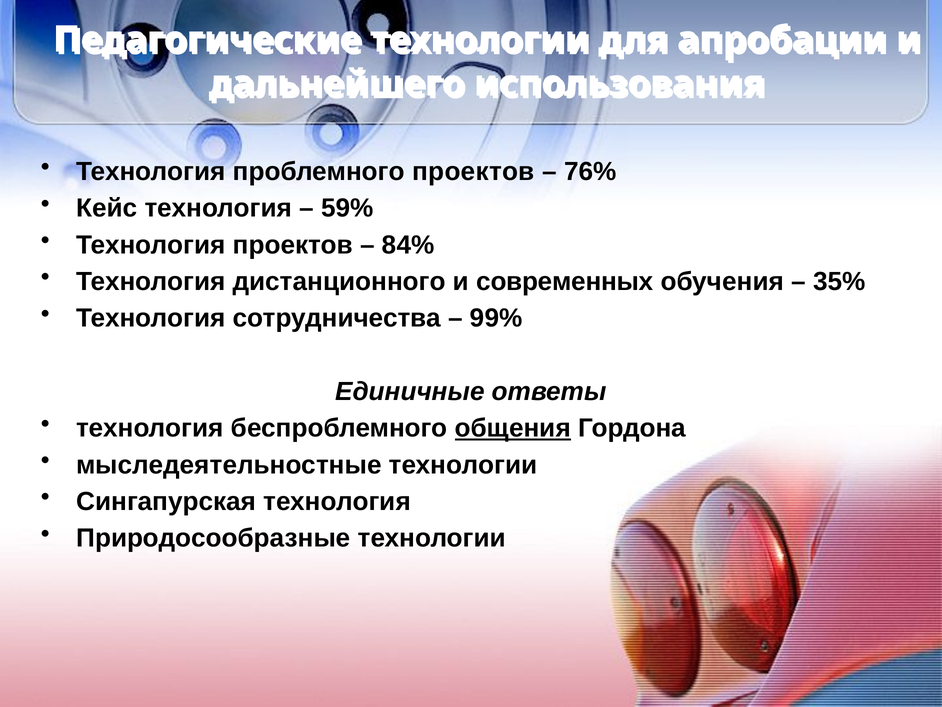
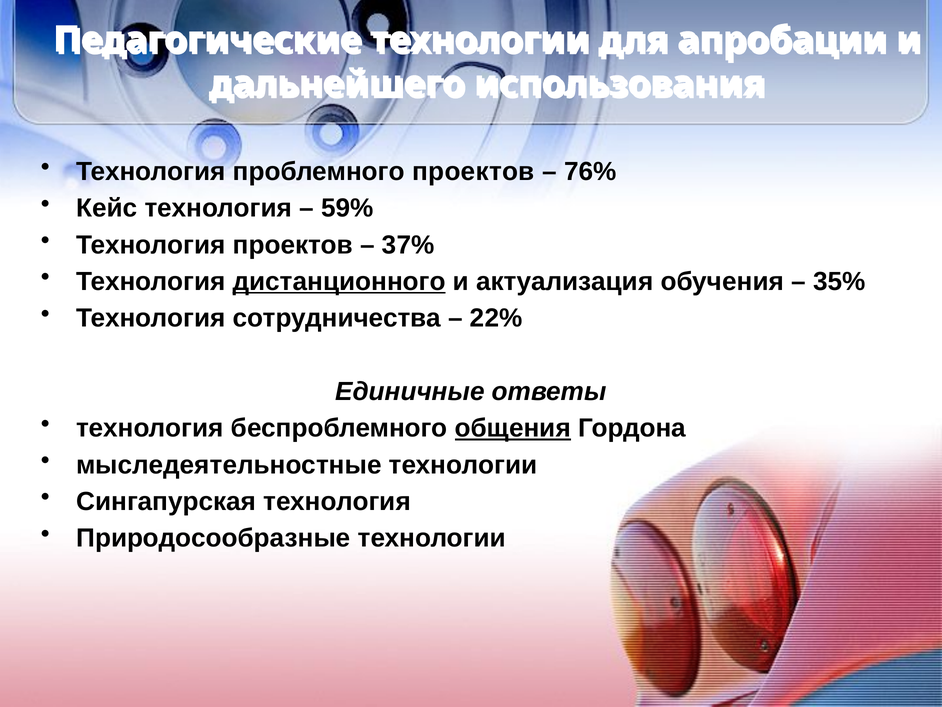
84%: 84% -> 37% (408, 245)
дистанционного underline: none -> present (339, 281)
современных: современных -> актуализация (565, 281)
99%: 99% -> 22% (496, 318)
